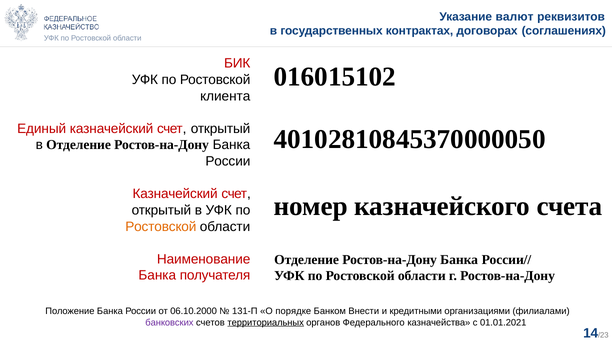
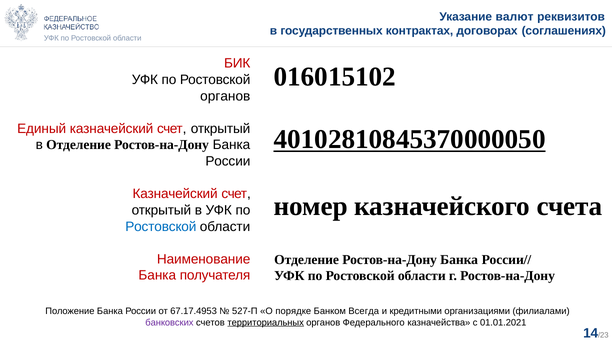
клиента: клиента -> органов (225, 96)
40102810845370000050 underline: none -> present (410, 140)
Ростовской colour: orange -> blue (161, 227)
06.10.2000: 06.10.2000 -> 67.17.4953 (194, 311)
131-П: 131-П -> 527-П (245, 311)
Внести: Внести -> Всегда (364, 311)
